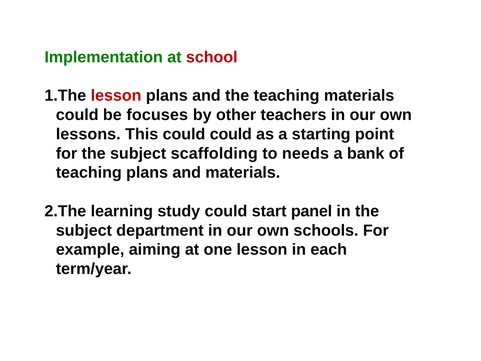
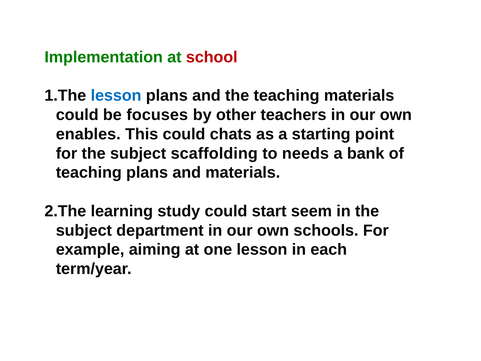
lesson colour: red -> blue (116, 96)
lessons: lessons -> enables (88, 134)
could could: could -> chats (231, 134)
panel: panel -> seem (311, 211)
